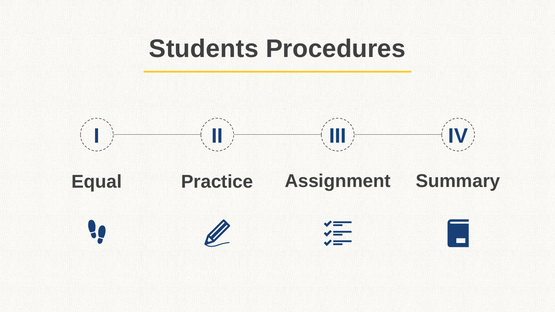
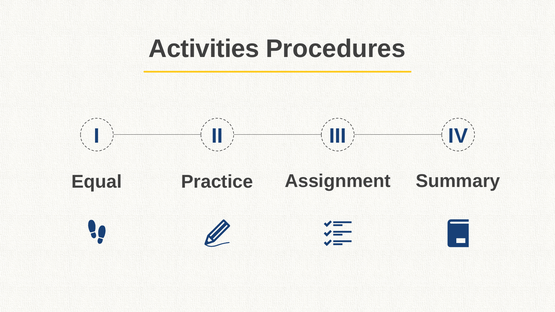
Students: Students -> Activities (204, 49)
